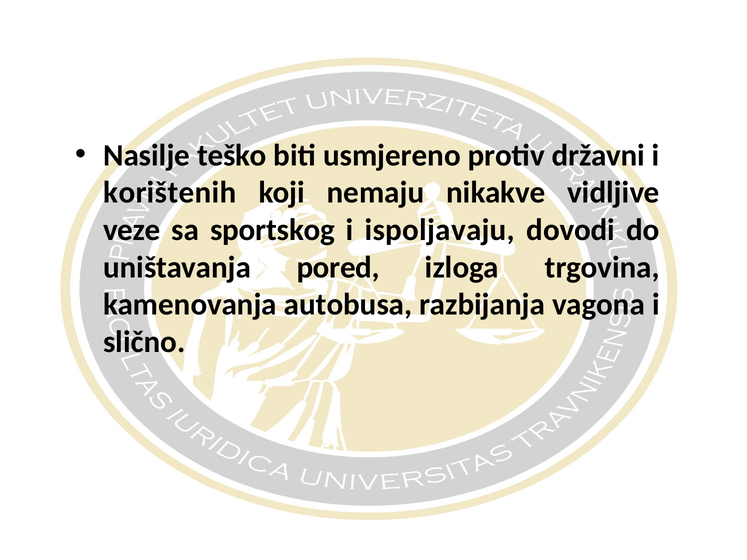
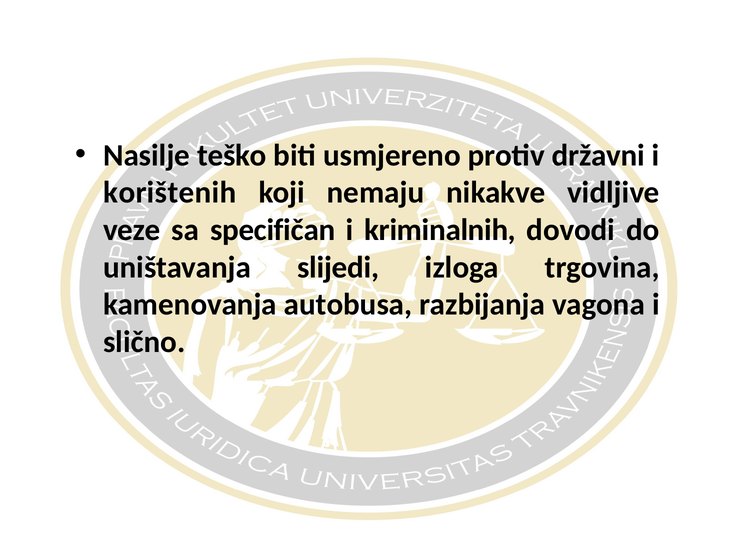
sportskog: sportskog -> specifičan (273, 230)
ispoljavaju: ispoljavaju -> kriminalnih (440, 230)
pored: pored -> slijedi (338, 267)
